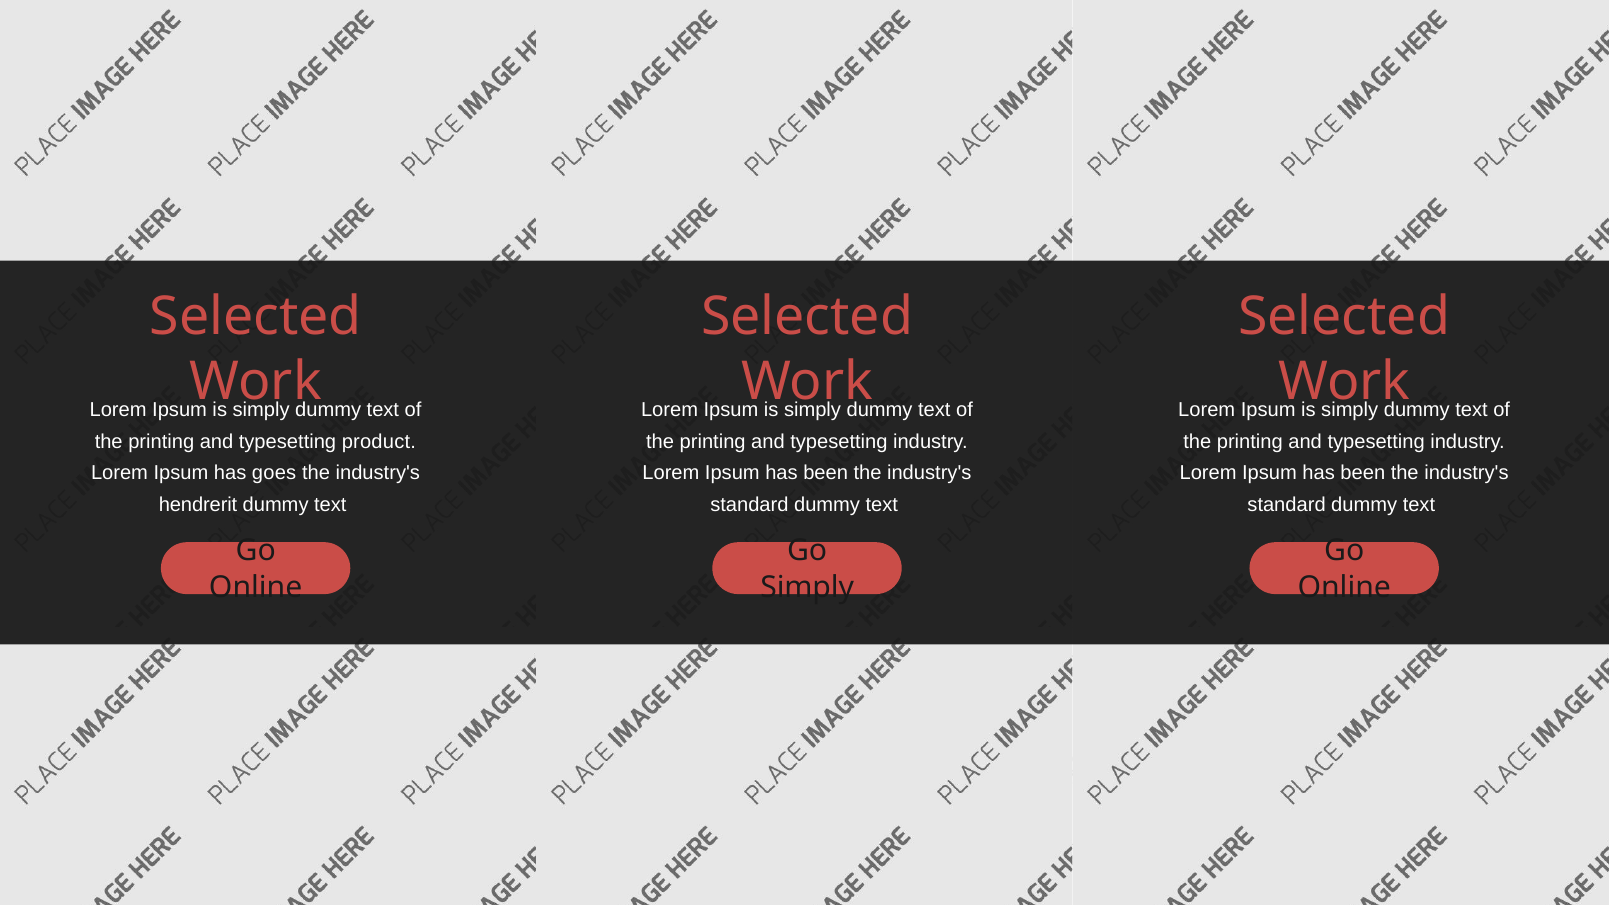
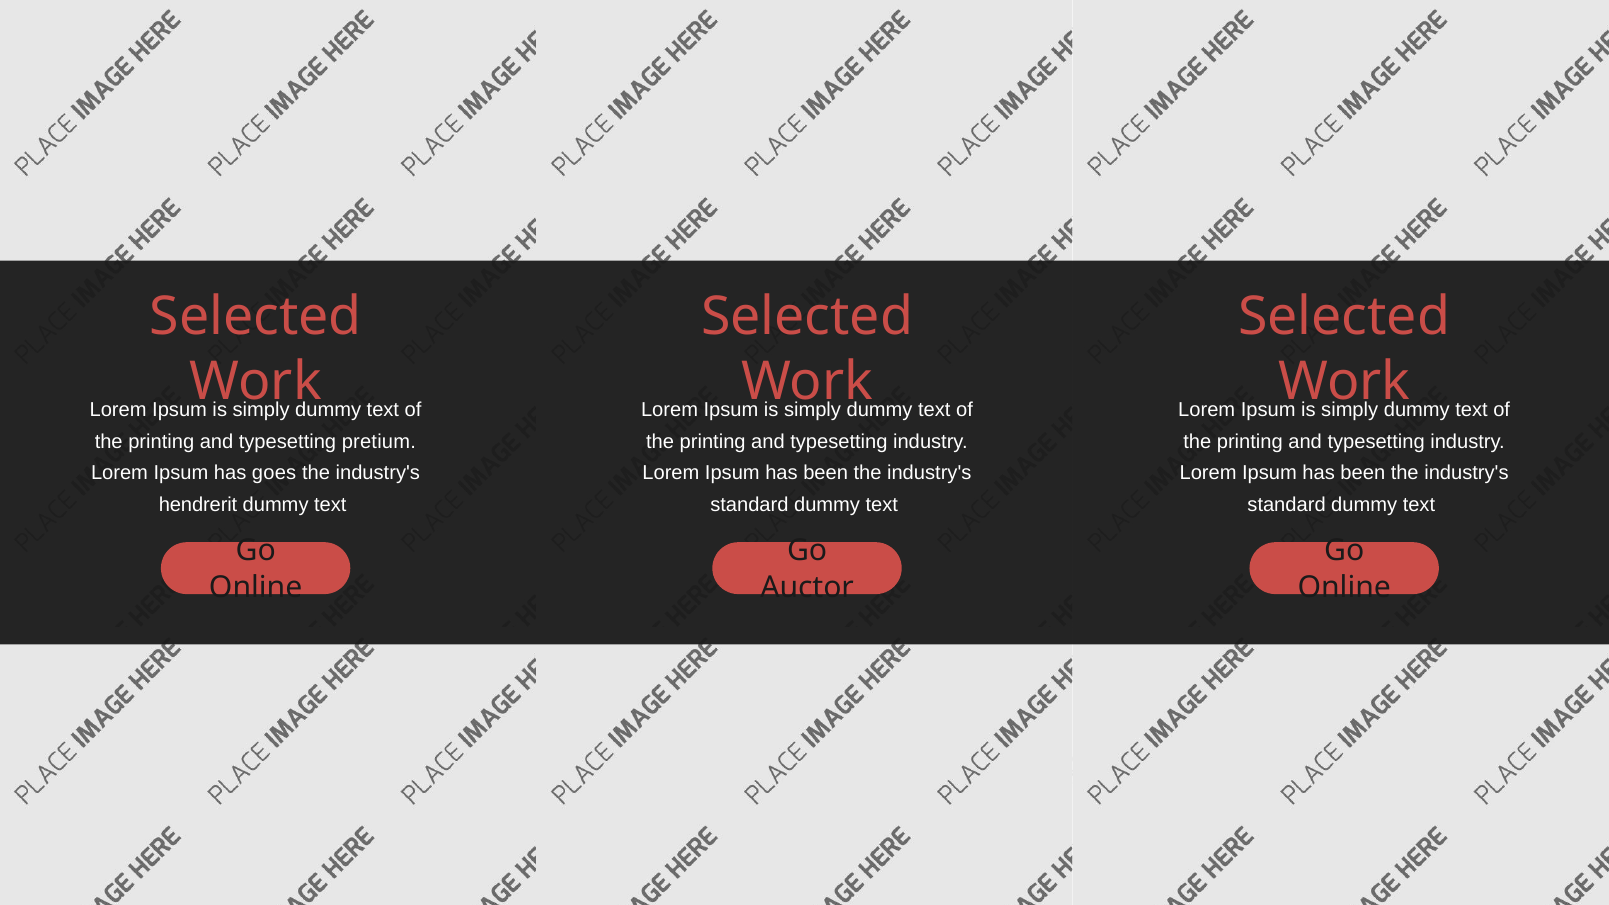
product: product -> pretium (379, 442)
Simply: Simply -> Auctor (807, 587)
